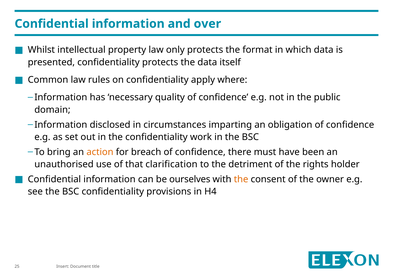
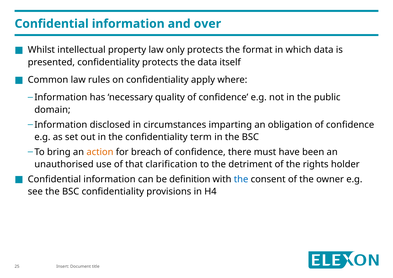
work: work -> term (201, 137)
ourselves: ourselves -> definition (190, 179)
the colour: orange -> blue (241, 179)
